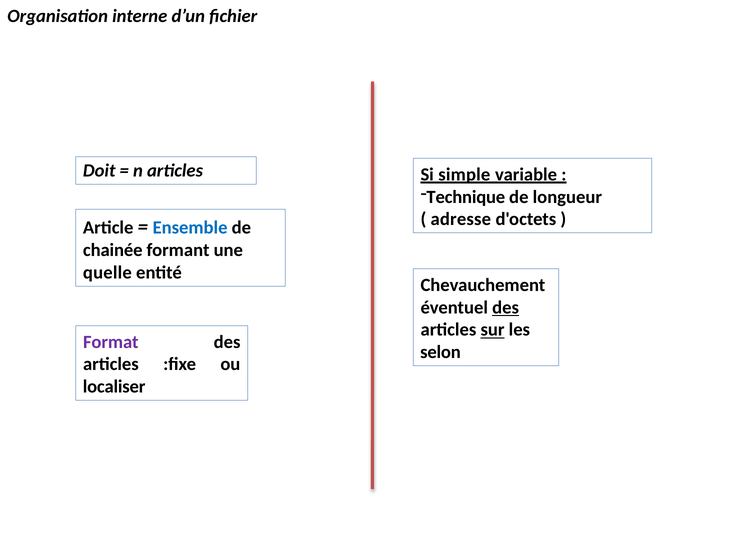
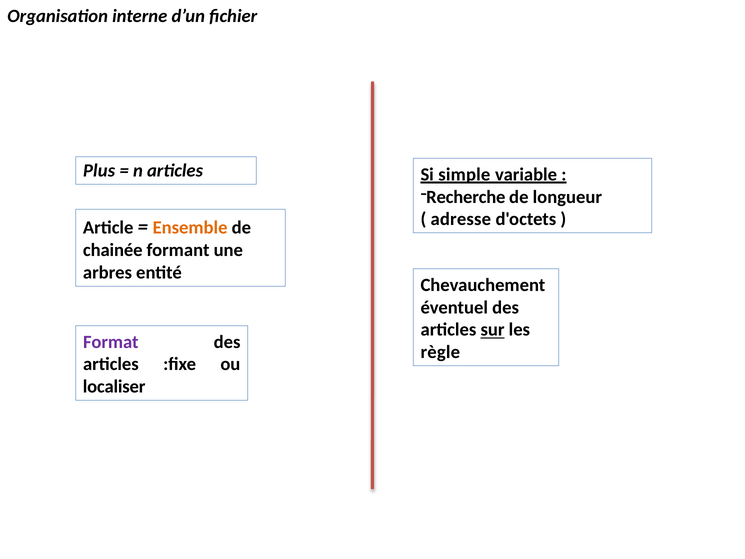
Doit: Doit -> Plus (99, 170)
Technique: Technique -> Recherche (466, 197)
Ensemble colour: blue -> orange (190, 227)
quelle: quelle -> arbres (107, 273)
des underline: present -> none (506, 307)
selon: selon -> règle (440, 352)
